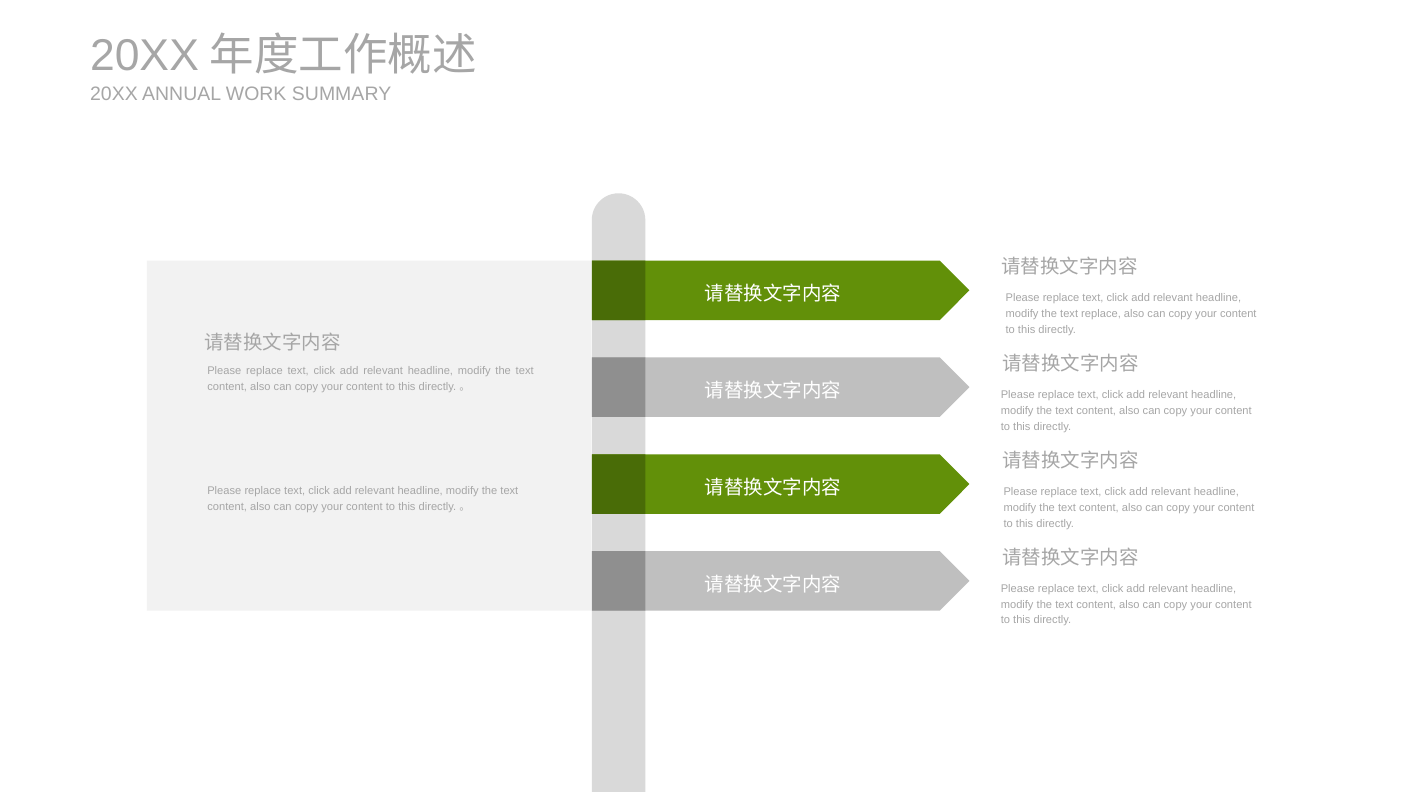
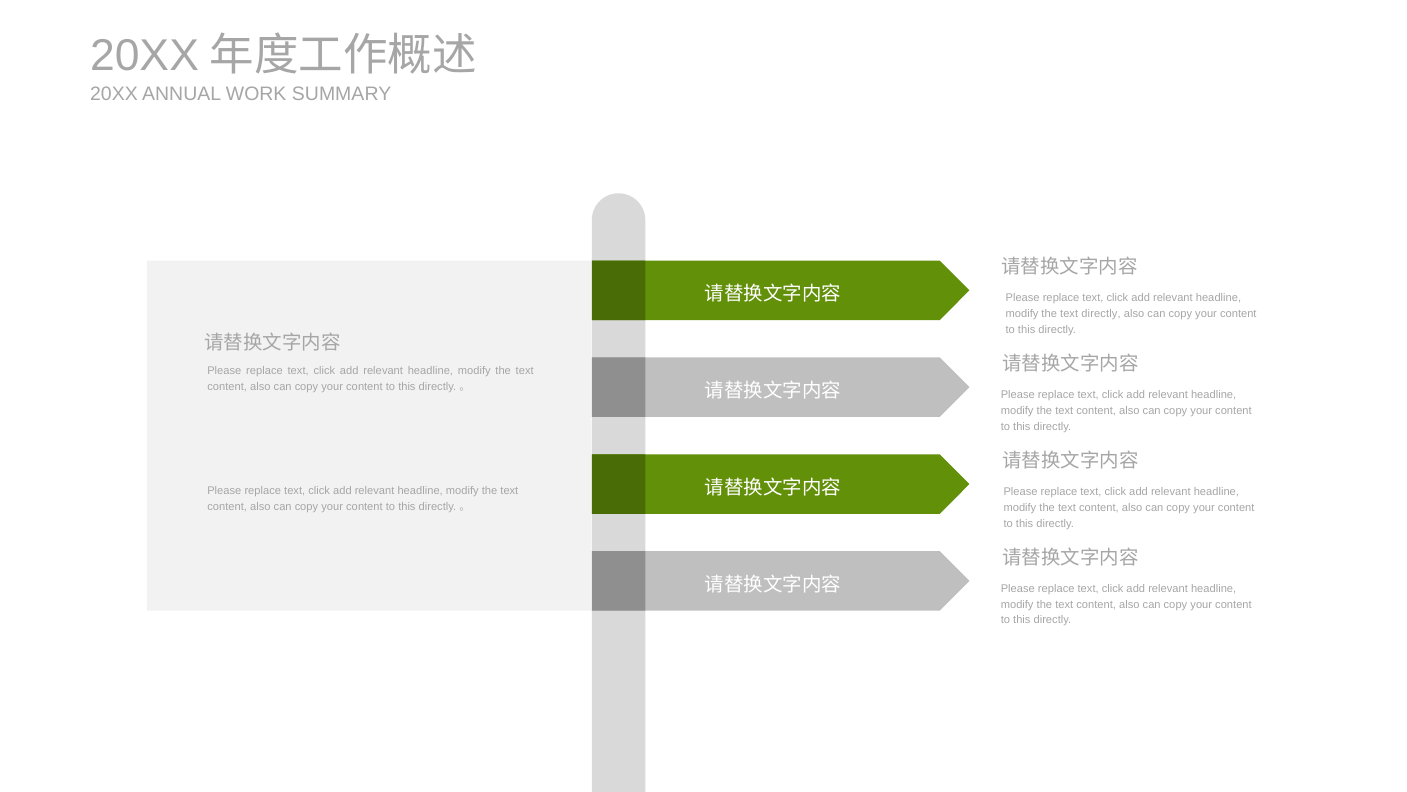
text replace: replace -> directly (1101, 313)
